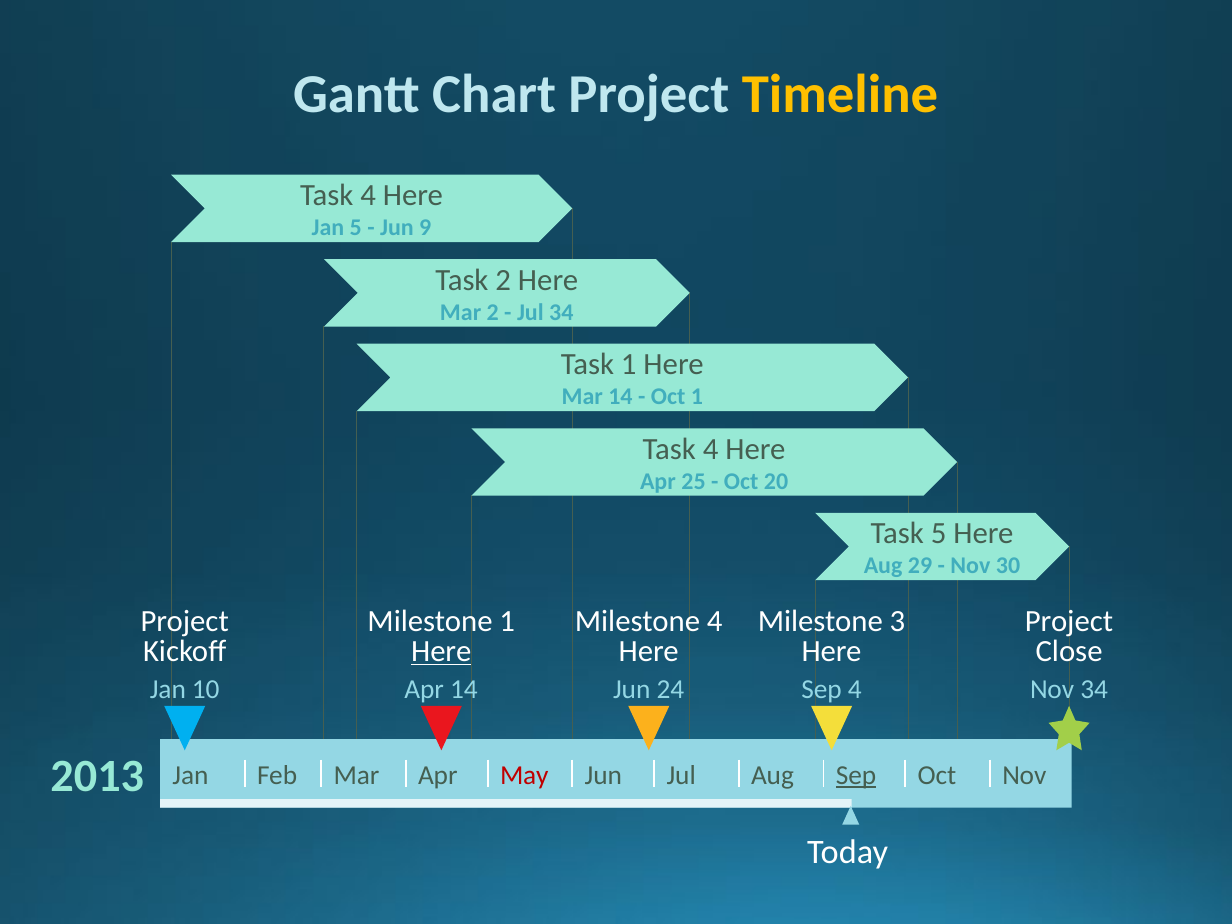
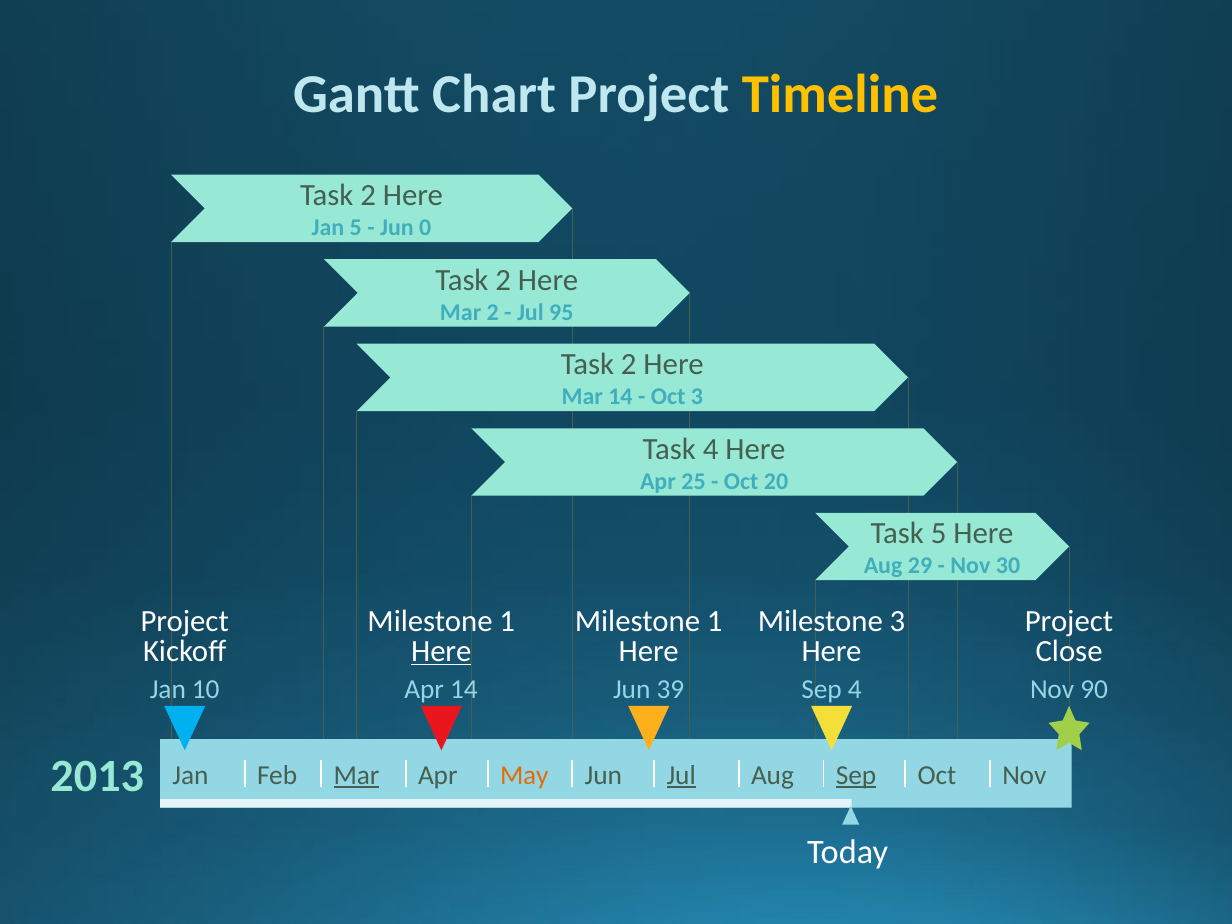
4: 4 -> 2 (368, 195)
9: 9 -> 0 (425, 228)
Jul 34: 34 -> 95 (561, 312)
1: 1 -> 2 (629, 364)
Oct 1: 1 -> 3 (697, 397)
4: 4 -> 1 (715, 622)
24: 24 -> 39 (670, 689)
Nov 34: 34 -> 90 (1094, 689)
Mar underline: none -> present (356, 775)
May colour: red -> orange (524, 775)
Jul underline: none -> present (681, 775)
